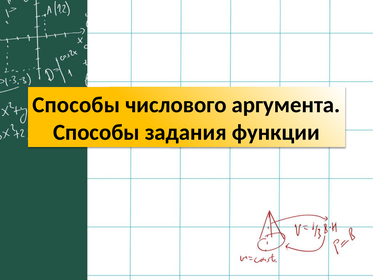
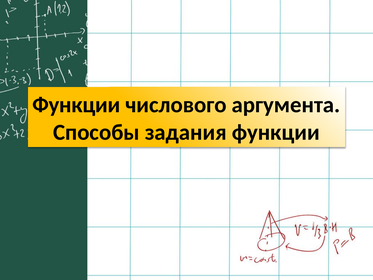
Способы: Способы -> Функции (76, 105)
